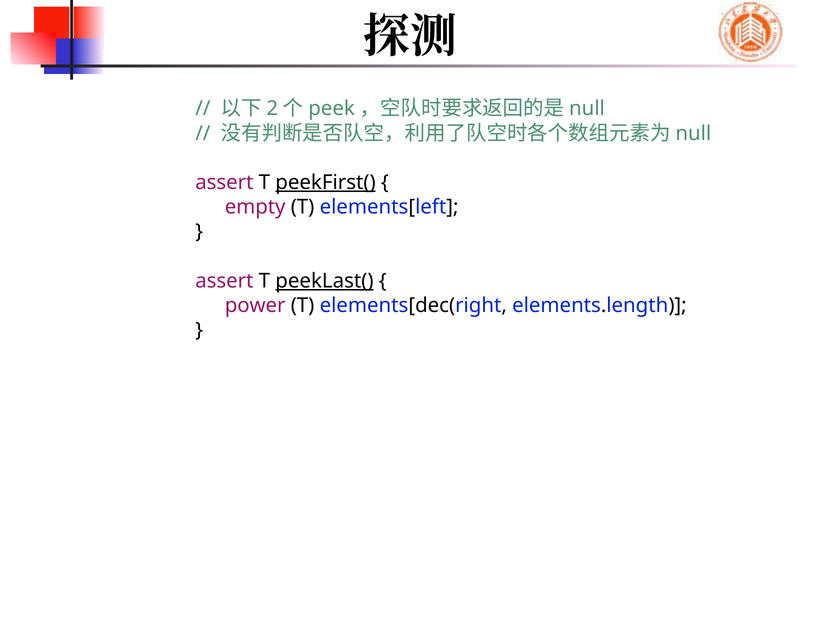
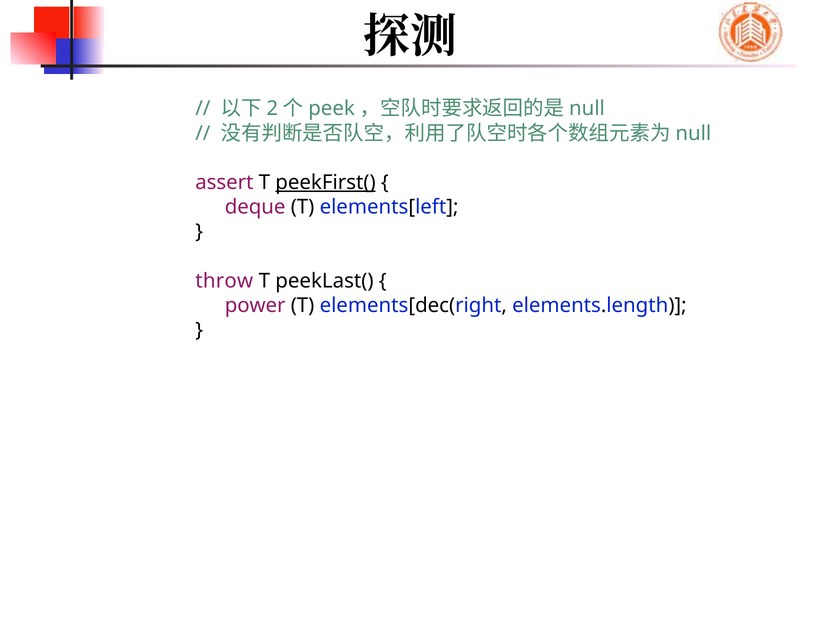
empty: empty -> deque (255, 207)
assert: assert -> throw (224, 281)
peekLast( underline: present -> none (324, 281)
